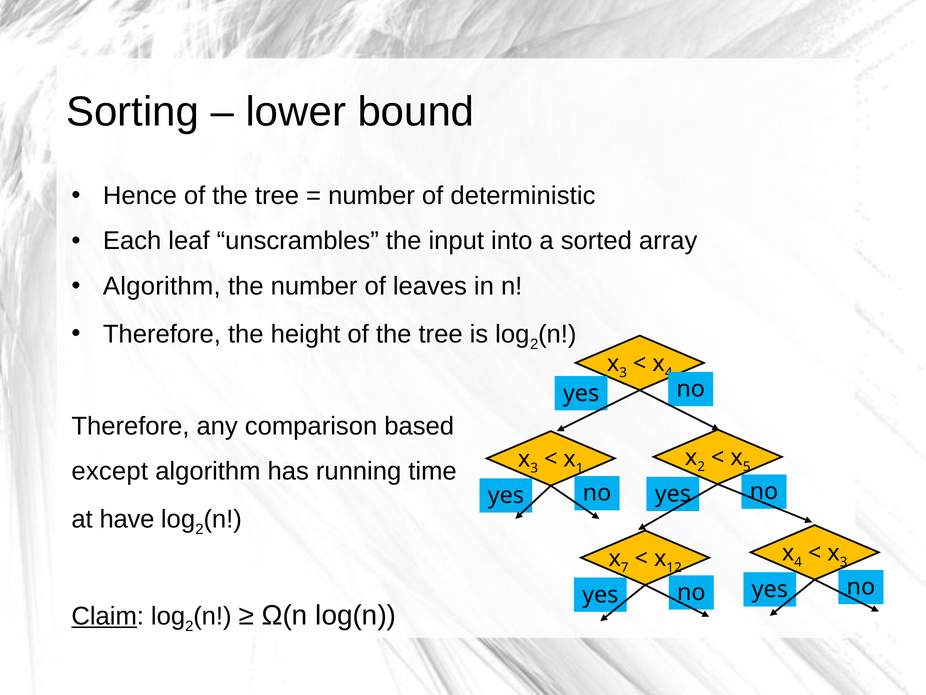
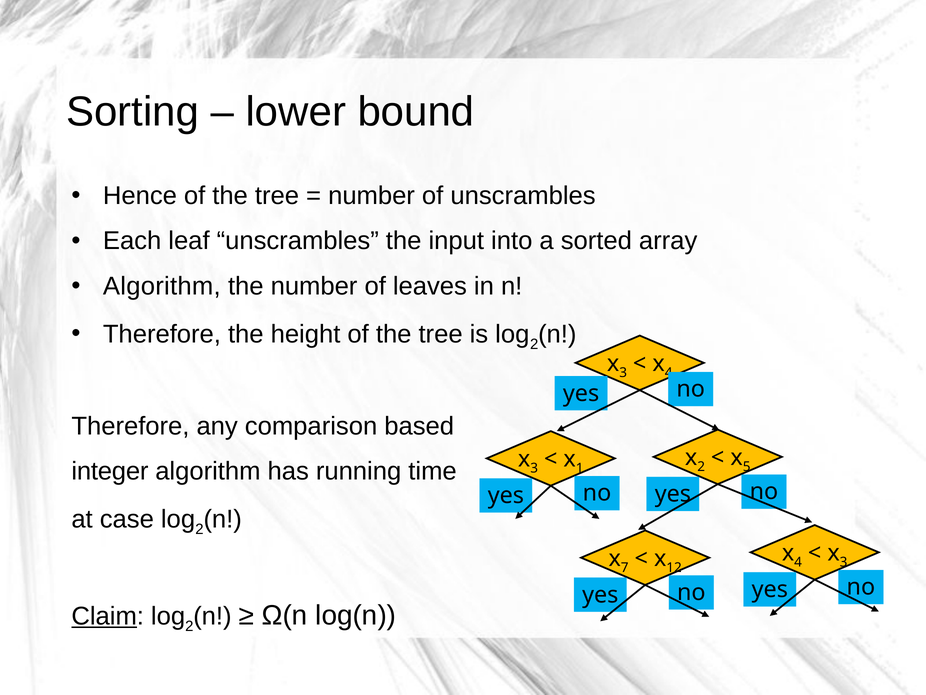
of deterministic: deterministic -> unscrambles (523, 195)
except: except -> integer (110, 471)
have: have -> case (127, 519)
